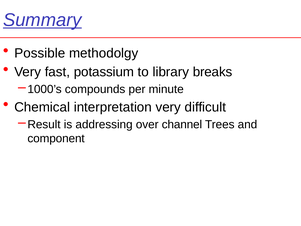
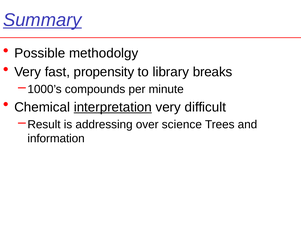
potassium: potassium -> propensity (104, 72)
interpretation underline: none -> present (113, 107)
channel: channel -> science (182, 124)
component: component -> information (56, 138)
